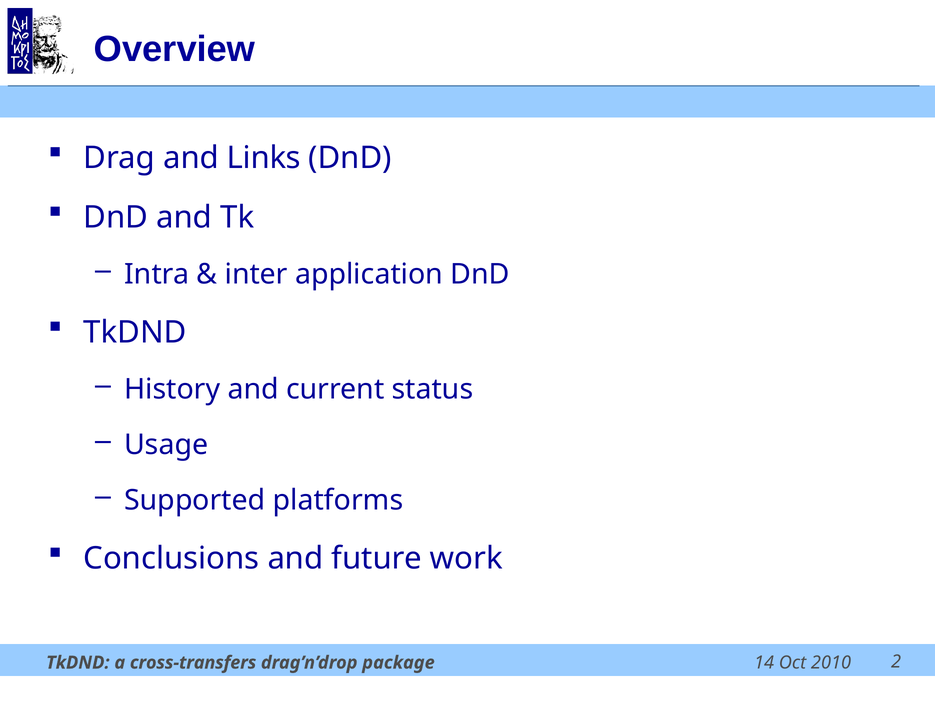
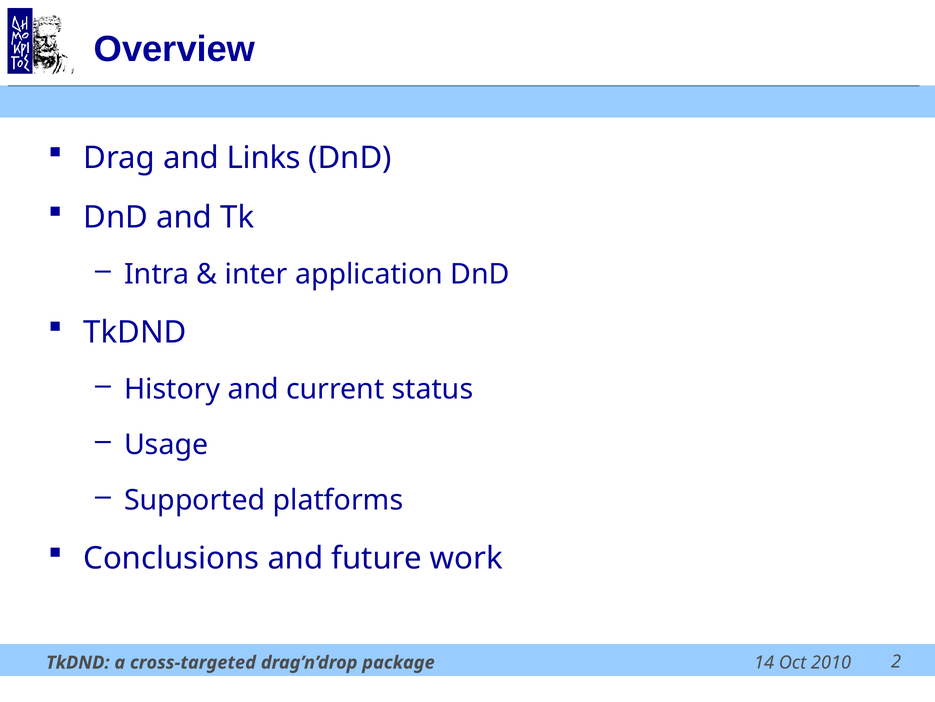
cross-transfers: cross-transfers -> cross-targeted (193, 662)
